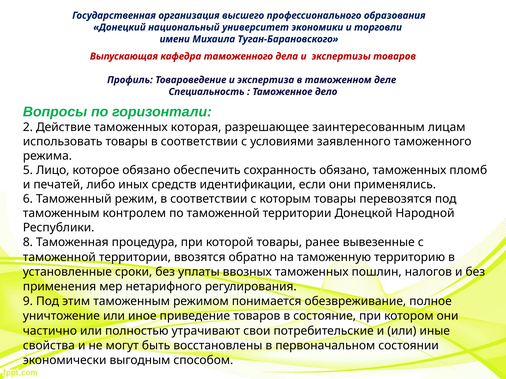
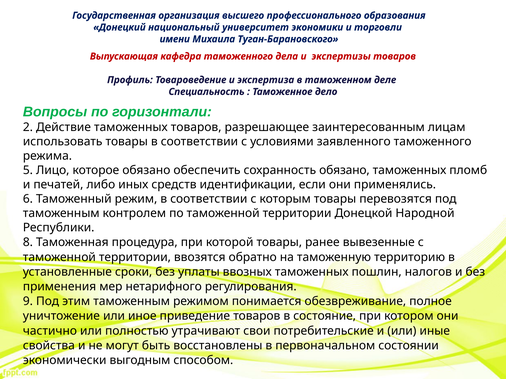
таможенных которая: которая -> товаров (196, 127)
